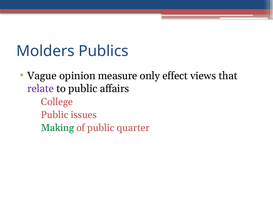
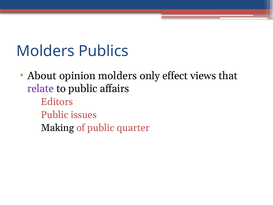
Vague: Vague -> About (42, 76)
opinion measure: measure -> molders (118, 76)
College: College -> Editors (57, 102)
Making colour: green -> black (57, 128)
